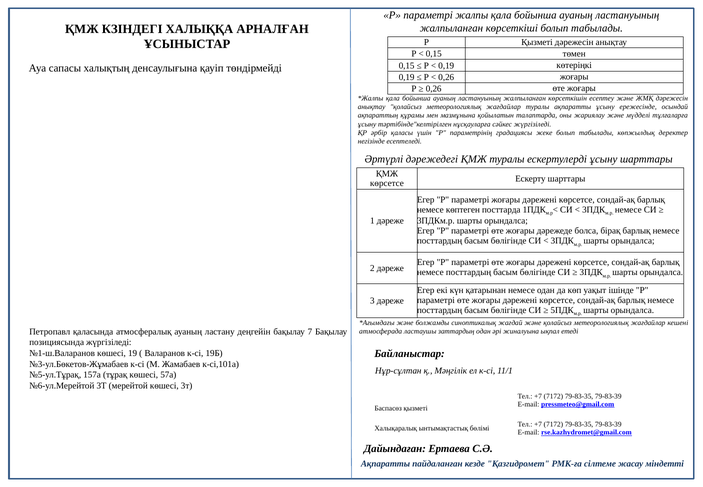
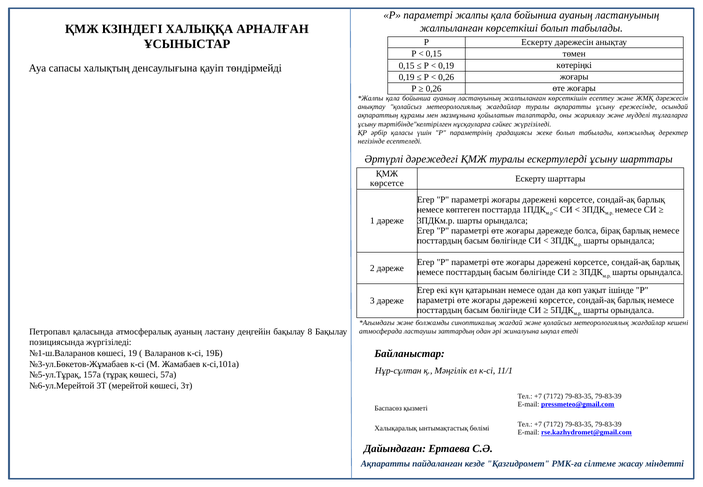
Р Қызметі: Қызметі -> Ескерту (537, 42)
7: 7 -> 8 (310, 331)
